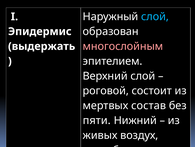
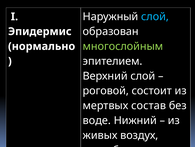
многослойным colour: pink -> light green (123, 46)
выдержать: выдержать -> нормально (42, 46)
пяти: пяти -> воде (97, 120)
